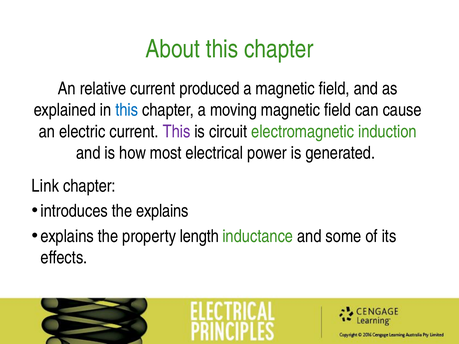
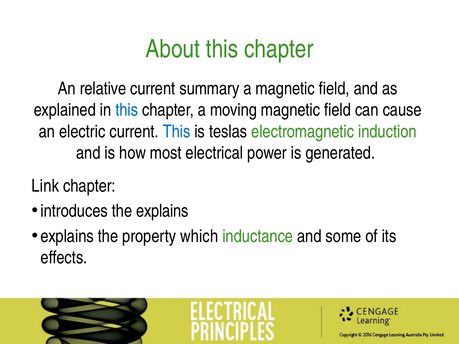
produced: produced -> summary (209, 89)
This colour: purple -> blue (177, 132)
circuit: circuit -> teslas (228, 132)
length: length -> which (199, 236)
